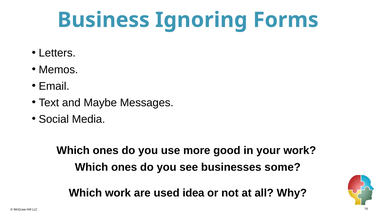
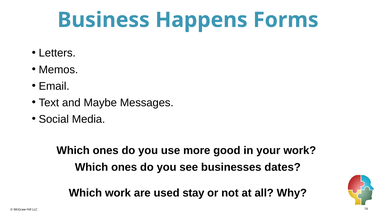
Ignoring: Ignoring -> Happens (201, 20)
some: some -> dates (283, 167)
idea: idea -> stay (193, 193)
